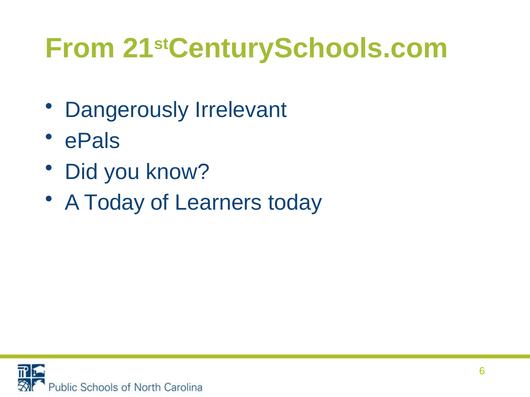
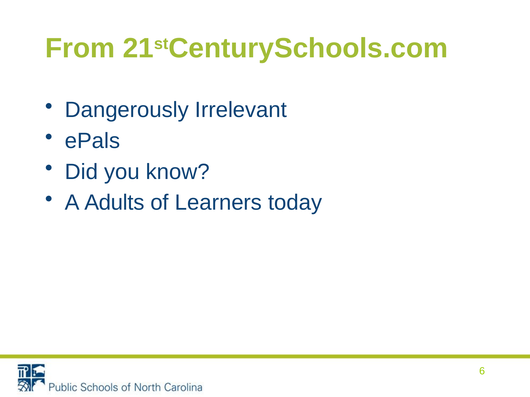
A Today: Today -> Adults (114, 203)
